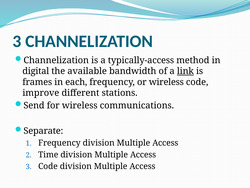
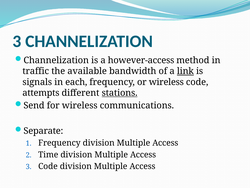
typically-access: typically-access -> however-access (141, 60)
digital: digital -> traffic (36, 71)
frames: frames -> signals (37, 82)
improve: improve -> attempts (41, 93)
stations underline: none -> present (120, 93)
